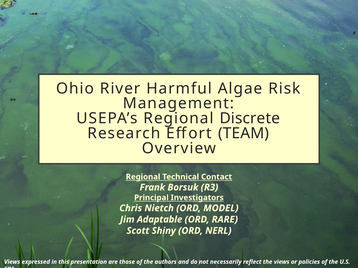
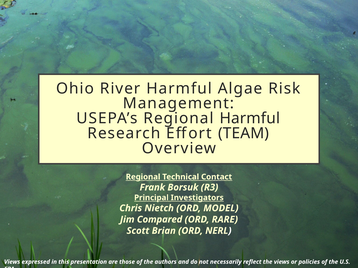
Regional Discrete: Discrete -> Harmful (250, 119)
Adaptable: Adaptable -> Compared (160, 220)
Shiny: Shiny -> Brian (164, 231)
